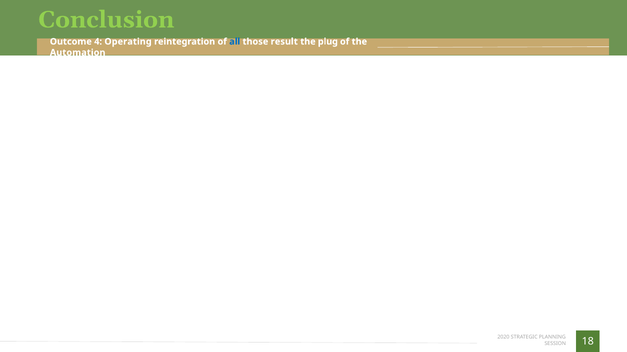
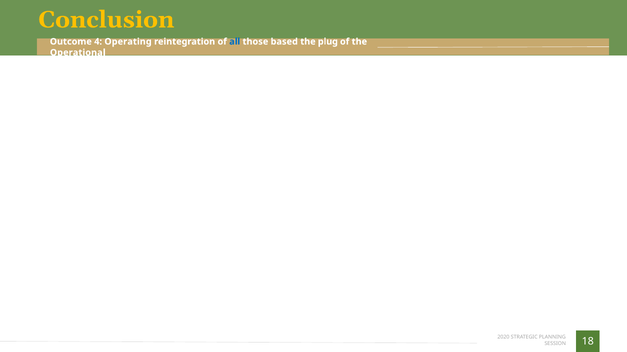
Conclusion colour: light green -> yellow (106, 20)
result: result -> based (284, 42)
Automation: Automation -> Operational (78, 53)
